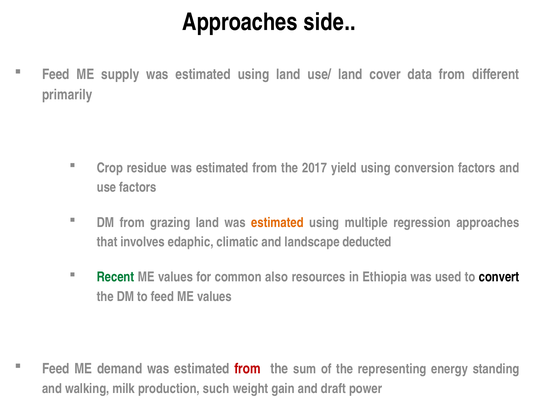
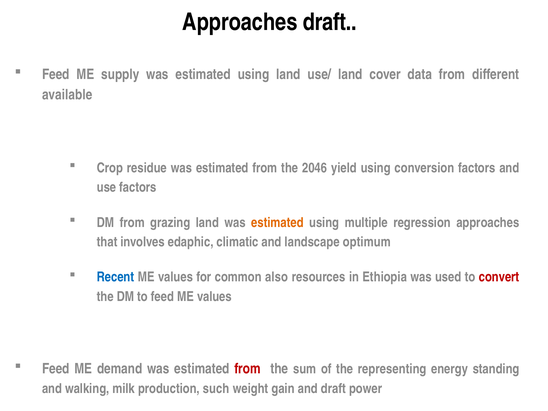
Approaches side: side -> draft (330, 22)
primarily: primarily -> available (67, 95)
2017: 2017 -> 2046 (315, 168)
deducted: deducted -> optimum (367, 242)
Recent colour: green -> blue (116, 277)
convert colour: black -> red (499, 277)
